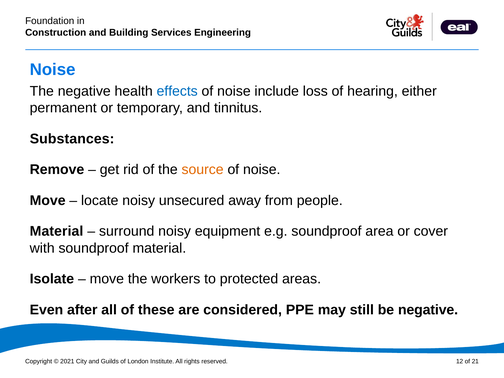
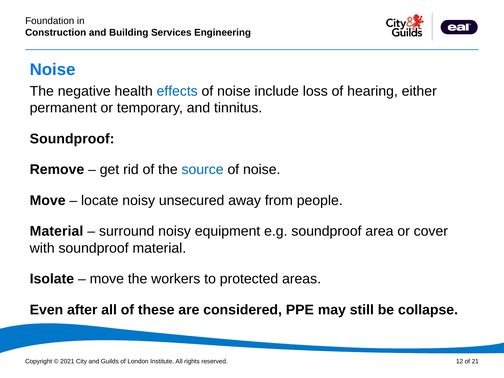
Substances: Substances -> Soundproof (72, 139)
source colour: orange -> blue (203, 170)
be negative: negative -> collapse (428, 310)
